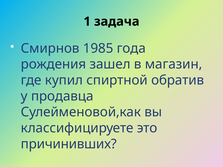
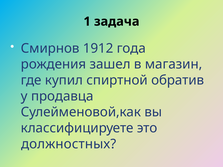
1985: 1985 -> 1912 (98, 48)
причинивших: причинивших -> должностных (69, 144)
